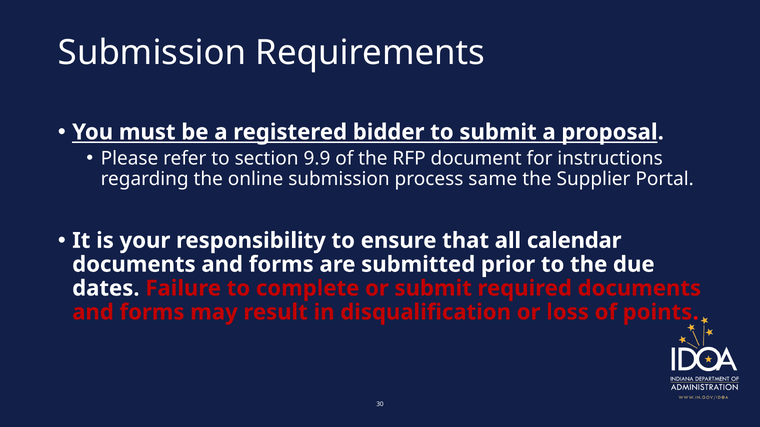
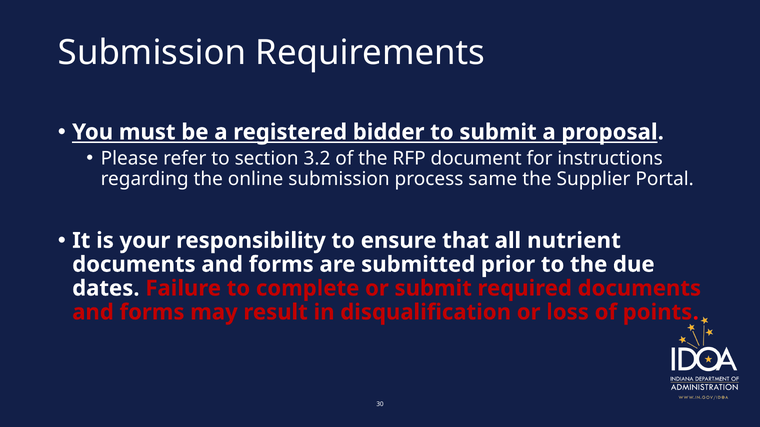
9.9: 9.9 -> 3.2 (317, 158)
calendar: calendar -> nutrient (574, 241)
